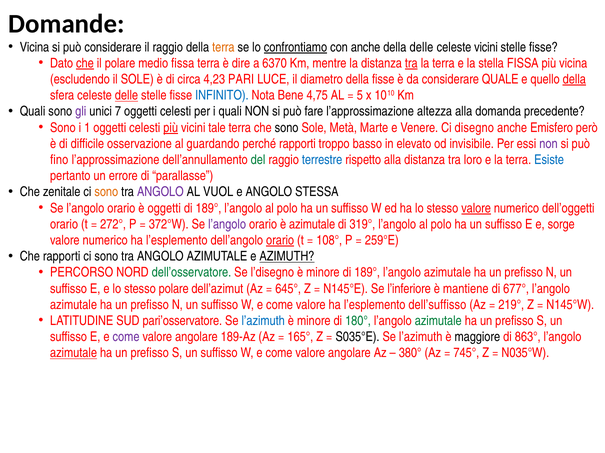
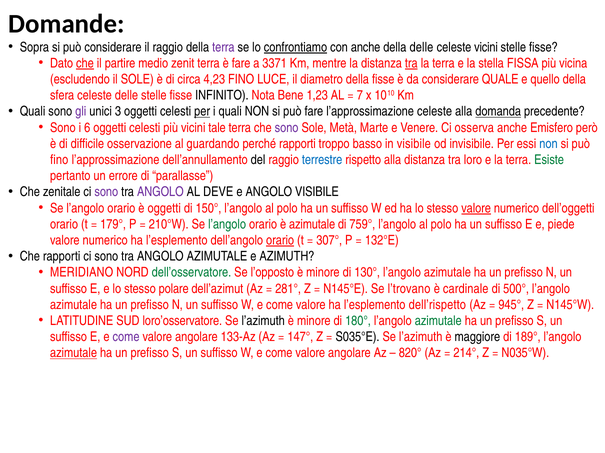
Vicina: Vicina -> Sopra (34, 47)
terra colour: orange -> purple (223, 47)
il polare: polare -> partire (120, 63)
medio fissa: fissa -> zenit (183, 63)
è dire: dire -> fare (241, 63)
6370: 6370 -> 3371 (275, 63)
4,23 PARI: PARI -> FINO (241, 79)
della underline: present -> none (574, 79)
delle underline: present -> none (126, 96)
INFINITO colour: blue -> black (222, 96)
4,75: 4,75 -> 1,23 (317, 96)
5: 5 -> 7 (360, 96)
7: 7 -> 3 (118, 112)
per underline: none -> present (202, 112)
l’approssimazione altezza: altezza -> celeste (435, 112)
domanda underline: none -> present (498, 112)
1: 1 -> 6 (87, 128)
più underline: present -> none (171, 128)
sono colour: black -> purple (287, 128)
disegno: disegno -> osserva (474, 128)
in elevato: elevato -> visibile (414, 144)
non colour: purple -> blue (548, 144)
del colour: green -> black (258, 160)
Esiste colour: blue -> green (549, 160)
sono colour: orange -> purple (106, 192)
VUOL: VUOL -> DEVE (218, 192)
ANGOLO STESSA: STESSA -> VISIBILE (317, 192)
189°: 189° -> 150° (208, 208)
272°: 272° -> 179° (113, 225)
372°W: 372°W -> 210°W (169, 225)
l’angolo colour: purple -> green (227, 225)
319°: 319° -> 759° (362, 225)
sorge: sorge -> piede (561, 225)
108°: 108° -> 307° (329, 241)
259°E: 259°E -> 132°E (382, 241)
AZIMUTH underline: present -> none (287, 257)
PERCORSO: PERCORSO -> MERIDIANO (82, 273)
l’disegno: l’disegno -> l’opposto (272, 273)
minore di 189°: 189° -> 130° (367, 273)
645°: 645° -> 281° (288, 289)
l’inferiore: l’inferiore -> l’trovano (409, 289)
mantiene: mantiene -> cardinale (466, 289)
677°: 677° -> 500° (516, 289)
dell’suffisso: dell’suffisso -> dell’rispetto (437, 305)
219°: 219° -> 945° (511, 305)
pari’osservatore: pari’osservatore -> loro’osservatore (182, 321)
l’azimuth colour: blue -> black (263, 321)
189-Az: 189-Az -> 133-Az (238, 337)
165°: 165° -> 147° (300, 337)
863°: 863° -> 189° (528, 337)
380°: 380° -> 820° (410, 354)
745°: 745° -> 214° (466, 354)
